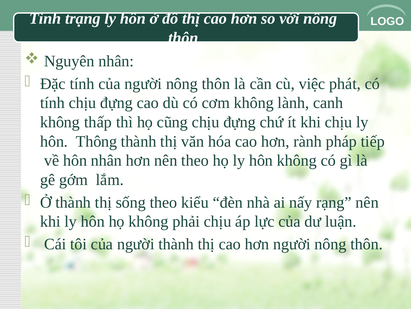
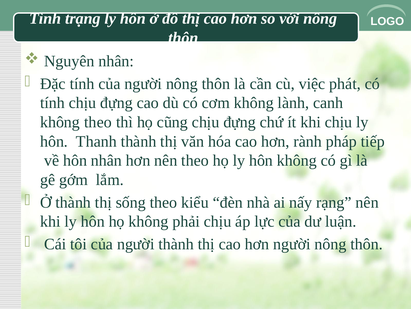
không thấp: thấp -> theo (98, 122)
Thông: Thông -> Thanh (96, 141)
